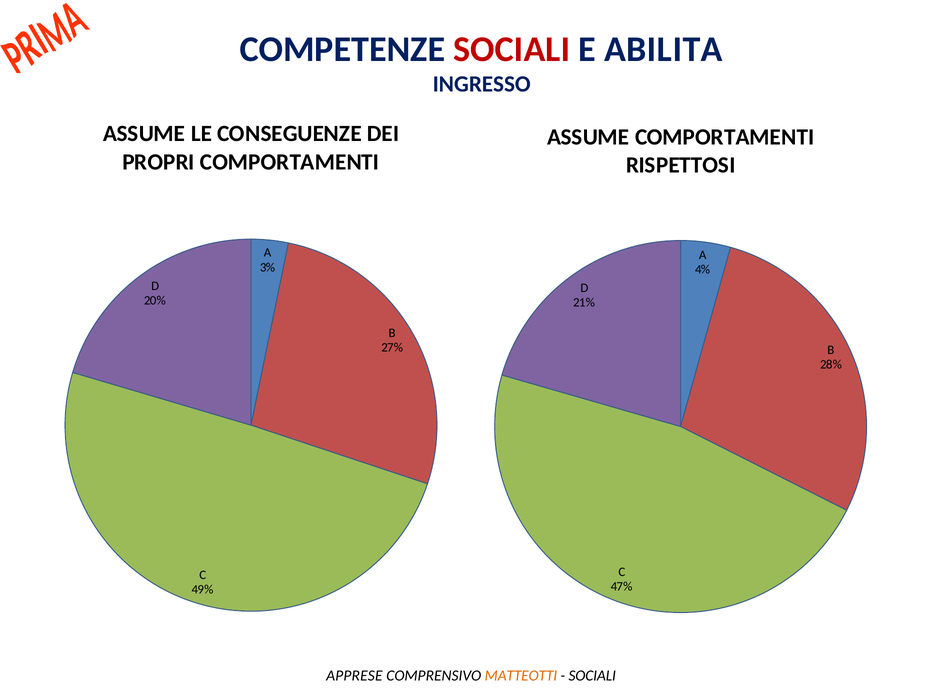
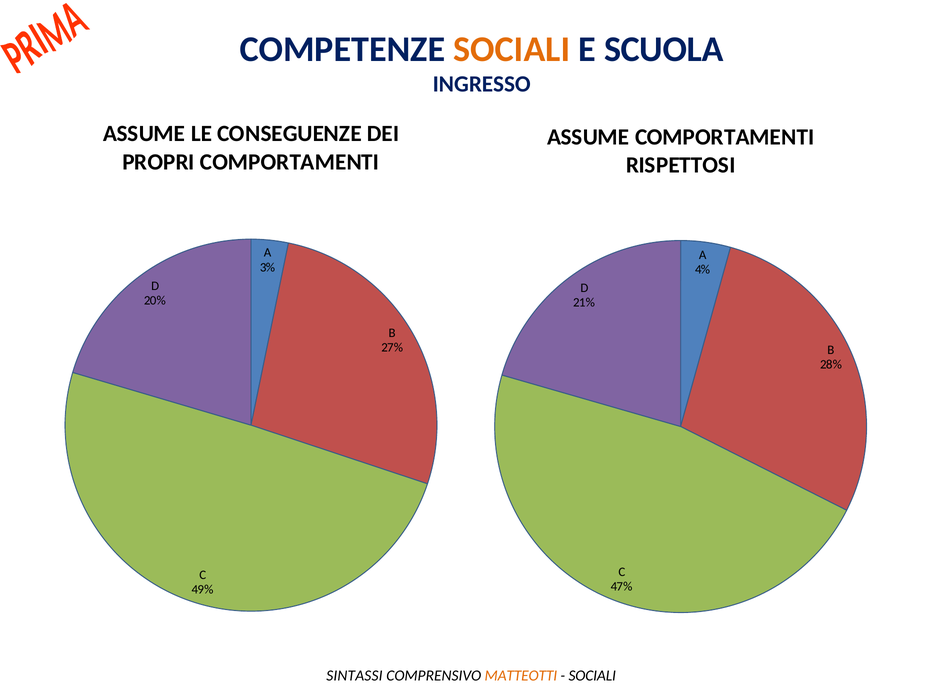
SOCIALI colour: red -> orange (512, 49)
ABILITA: ABILITA -> SCUOLA (664, 49)
APPRESE: APPRESE -> SINTASSI (354, 675)
